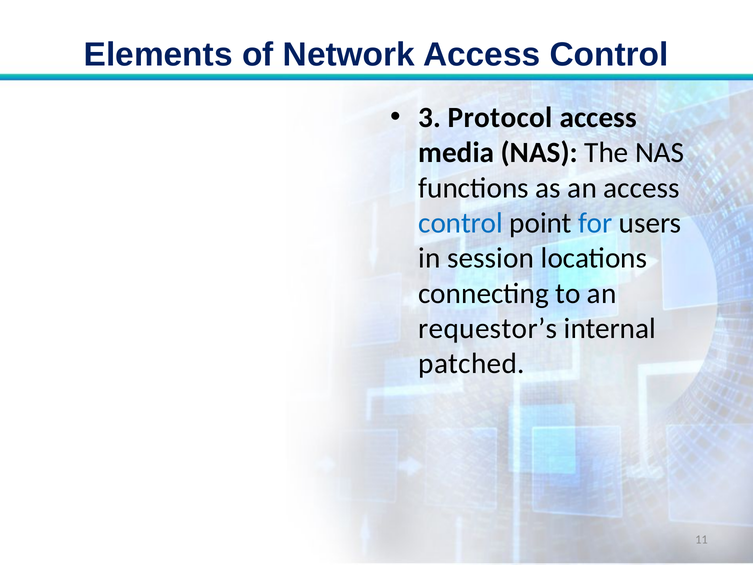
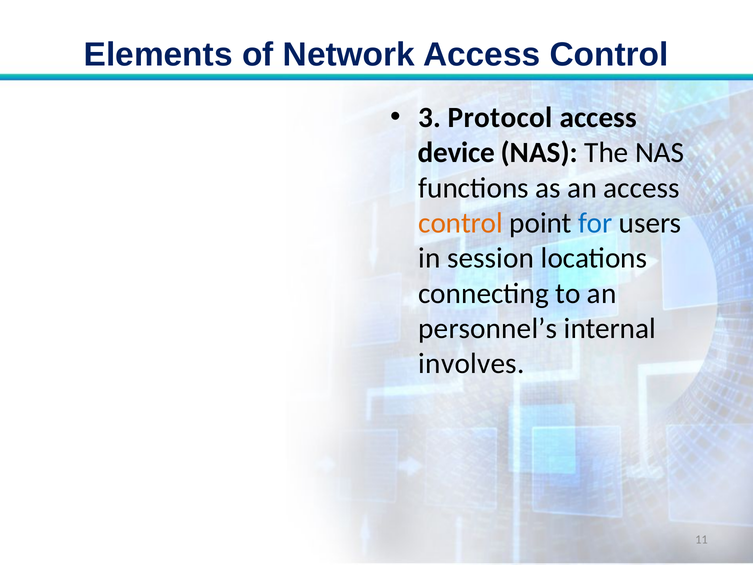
media: media -> device (456, 153)
control colour: blue -> orange (461, 223)
requestor’s: requestor’s -> personnel’s (488, 328)
patched: patched -> involves (471, 364)
